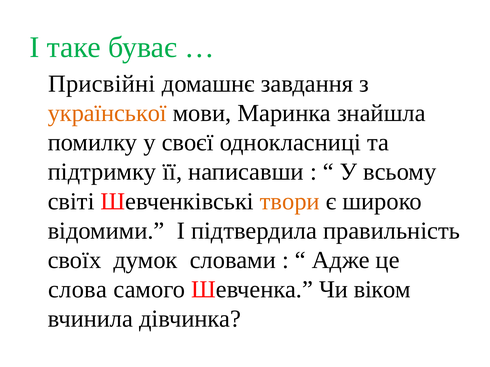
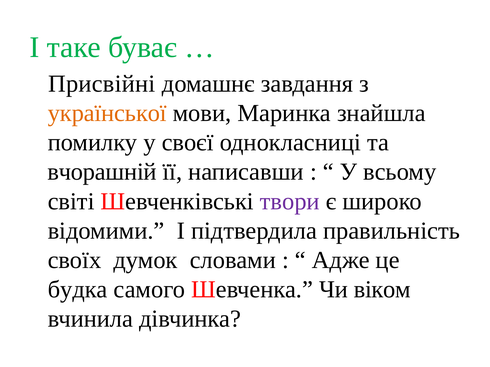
підтримку: підтримку -> вчорашній (102, 172)
твори colour: orange -> purple (290, 202)
слова: слова -> будка (78, 290)
